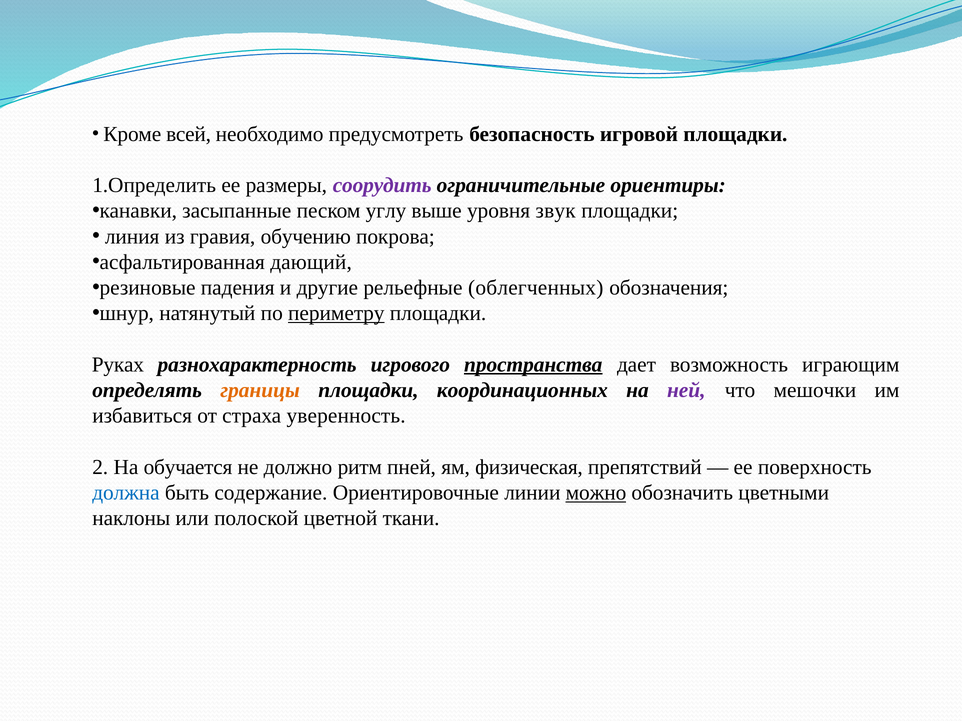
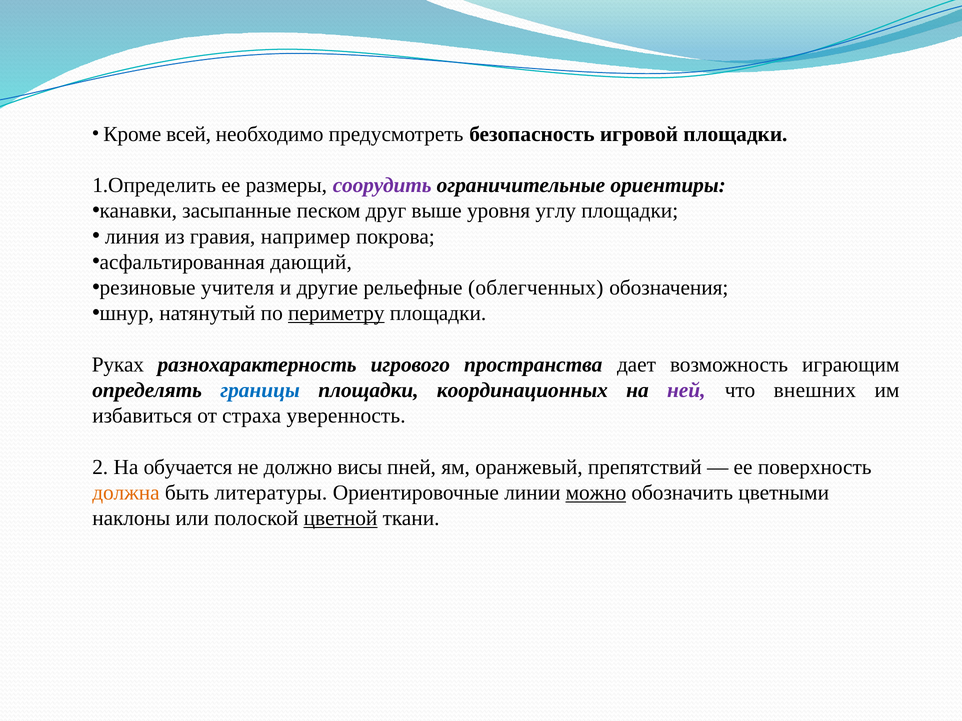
углу: углу -> друг (386, 211)
звук: звук -> углу (556, 211)
обучению: обучению -> например (306, 237)
падения: падения -> учителя (238, 288)
пространства underline: present -> none (533, 365)
границы colour: orange -> blue (260, 391)
мешочки: мешочки -> внешних (815, 391)
ритм: ритм -> висы (360, 467)
физическая: физическая -> оранжевый (529, 467)
должна colour: blue -> orange (126, 493)
содержание: содержание -> литературы (271, 493)
цветной underline: none -> present (341, 519)
